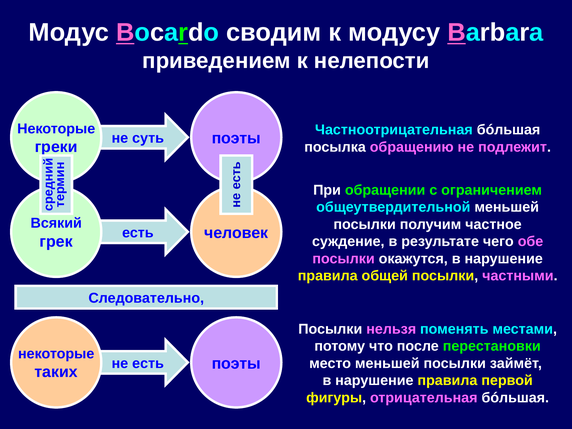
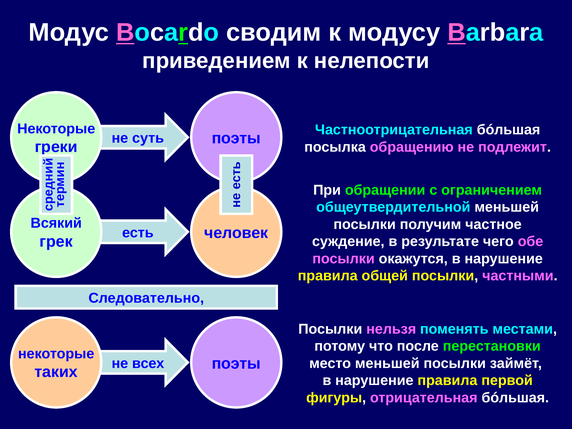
не есть: есть -> всех (148, 363)
